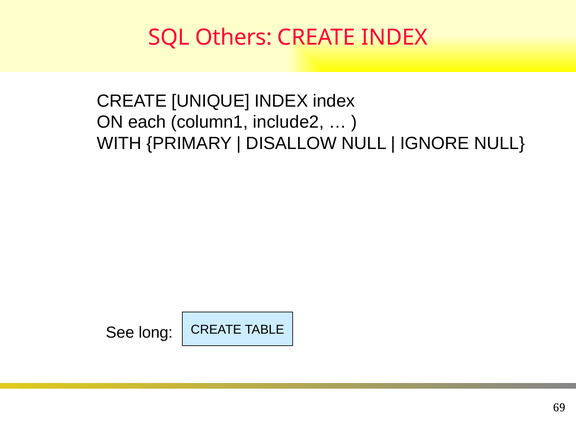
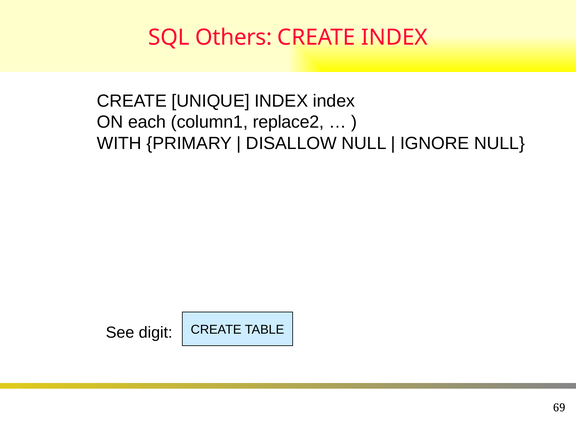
include2: include2 -> replace2 (289, 122)
long: long -> digit (156, 333)
